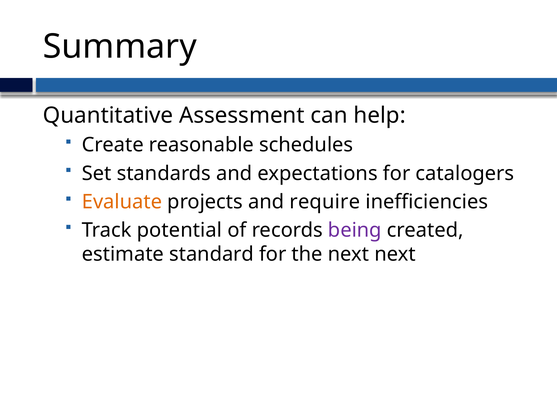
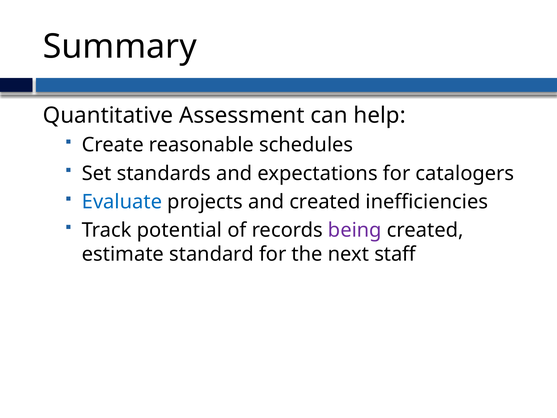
Evaluate colour: orange -> blue (122, 202)
and require: require -> created (325, 202)
next next: next -> staff (395, 254)
